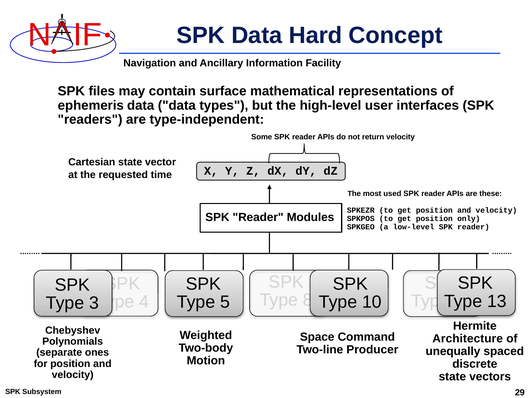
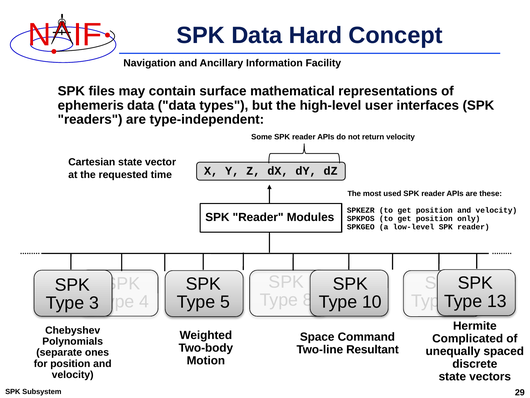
Architecture: Architecture -> Complicated (468, 338)
Producer: Producer -> Resultant (372, 349)
